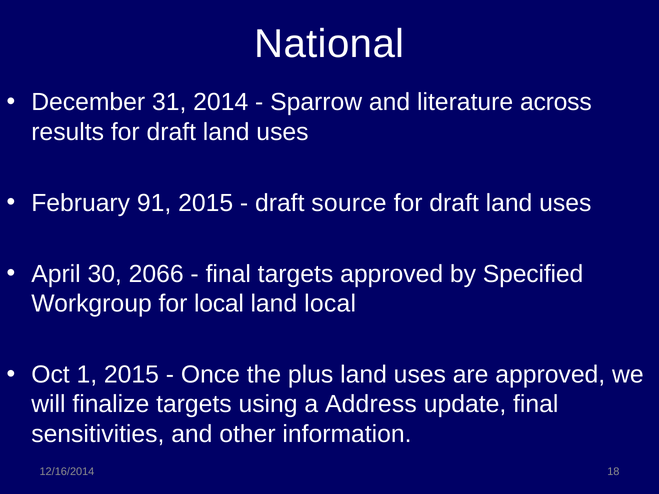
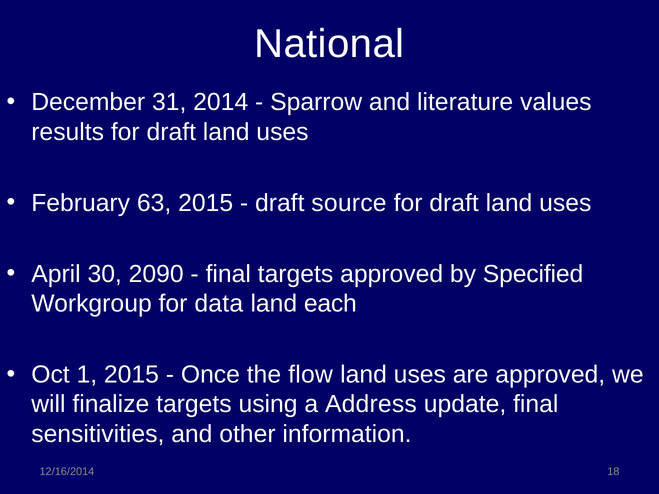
across: across -> values (556, 102)
91: 91 -> 63 (154, 203)
2066: 2066 -> 2090 (156, 274)
for local: local -> data (219, 304)
land local: local -> each (330, 304)
plus: plus -> flow (311, 375)
